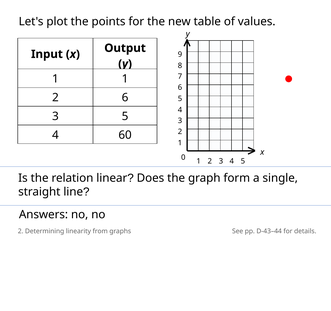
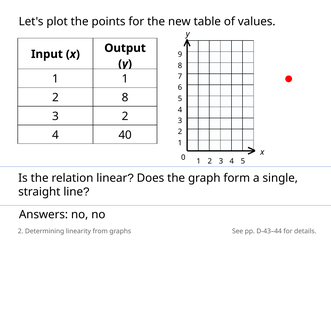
2 6: 6 -> 8 (125, 98)
5: 5 -> 2 (125, 116)
60: 60 -> 40 (125, 135)
